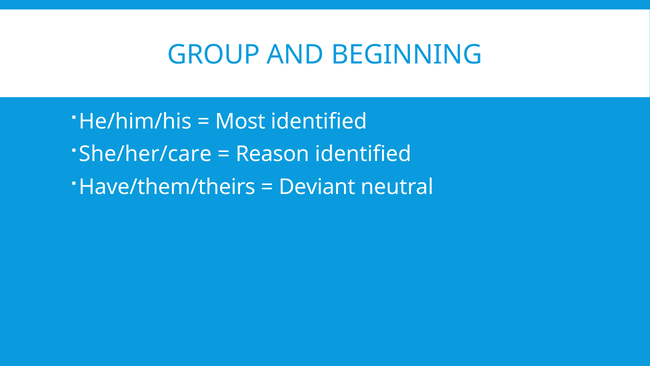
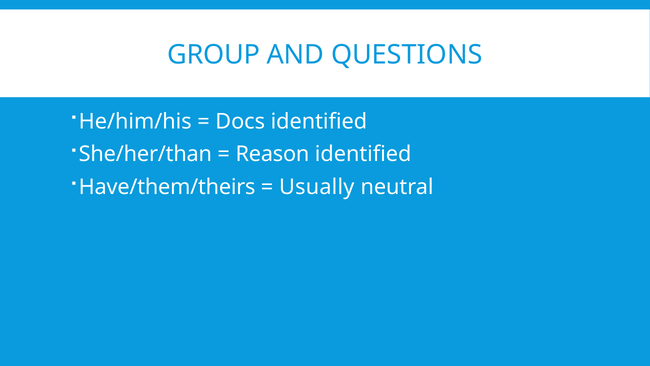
BEGINNING: BEGINNING -> QUESTIONS (407, 55)
Most: Most -> Docs (240, 121)
She/her/care: She/her/care -> She/her/than (145, 154)
Deviant: Deviant -> Usually (317, 187)
